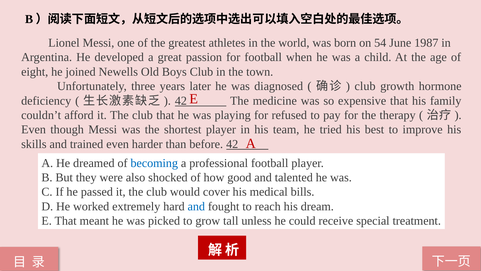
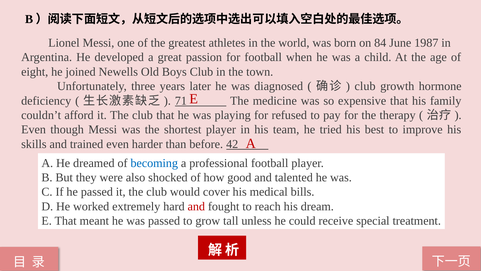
54: 54 -> 84 (380, 43)
42: 42 -> 71 (181, 101)
and colour: blue -> red (196, 206)
was picked: picked -> passed (164, 221)
